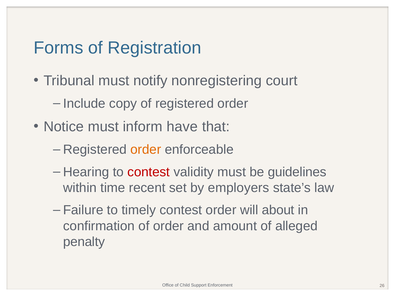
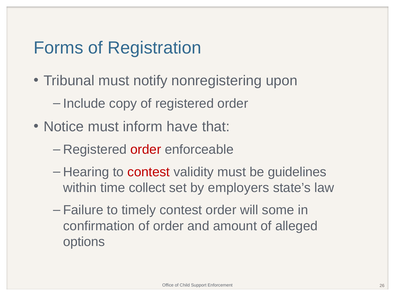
court: court -> upon (282, 81)
order colour: orange -> red (146, 150)
recent: recent -> collect (147, 188)
about: about -> some (278, 210)
penalty: penalty -> options (84, 242)
